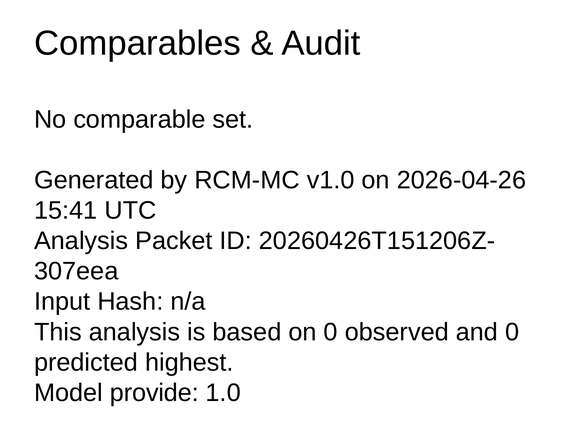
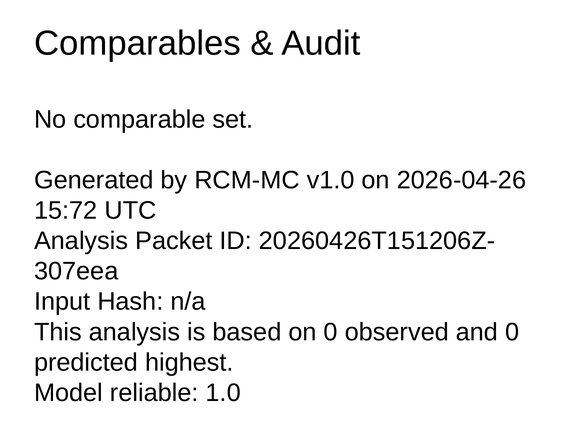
15:41: 15:41 -> 15:72 (66, 210)
provide: provide -> reliable (154, 393)
